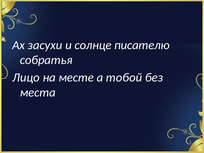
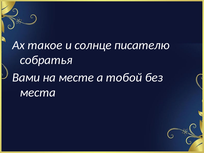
засухи: засухи -> такое (45, 45)
Лицо: Лицо -> Вами (26, 77)
